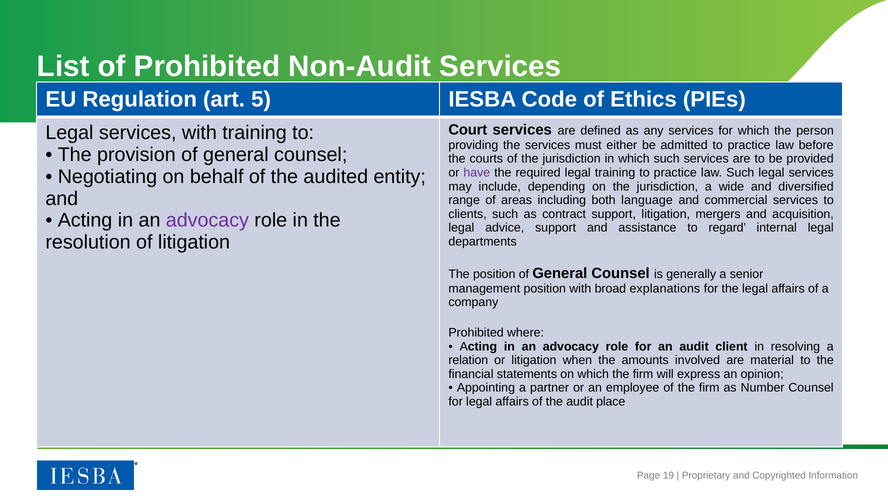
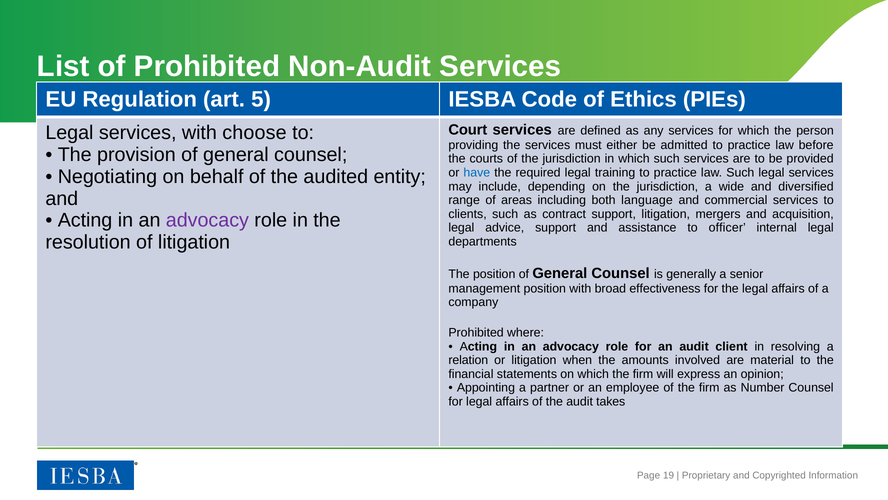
with training: training -> choose (254, 133)
have colour: purple -> blue (477, 172)
regard: regard -> officer (727, 228)
explanations: explanations -> effectiveness (665, 288)
place: place -> takes (611, 401)
